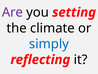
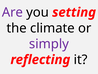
simply colour: blue -> purple (49, 44)
